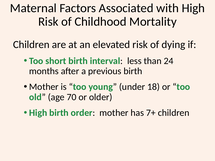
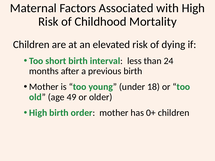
70: 70 -> 49 (72, 97)
7+: 7+ -> 0+ (151, 113)
